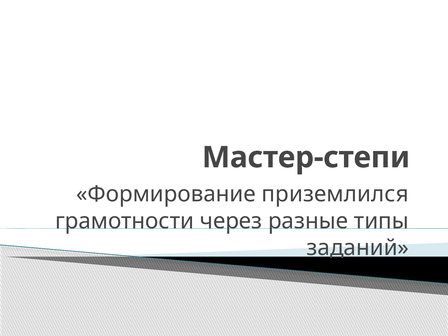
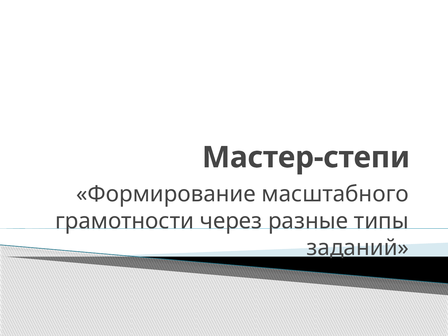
приземлился: приземлился -> масштабного (335, 194)
